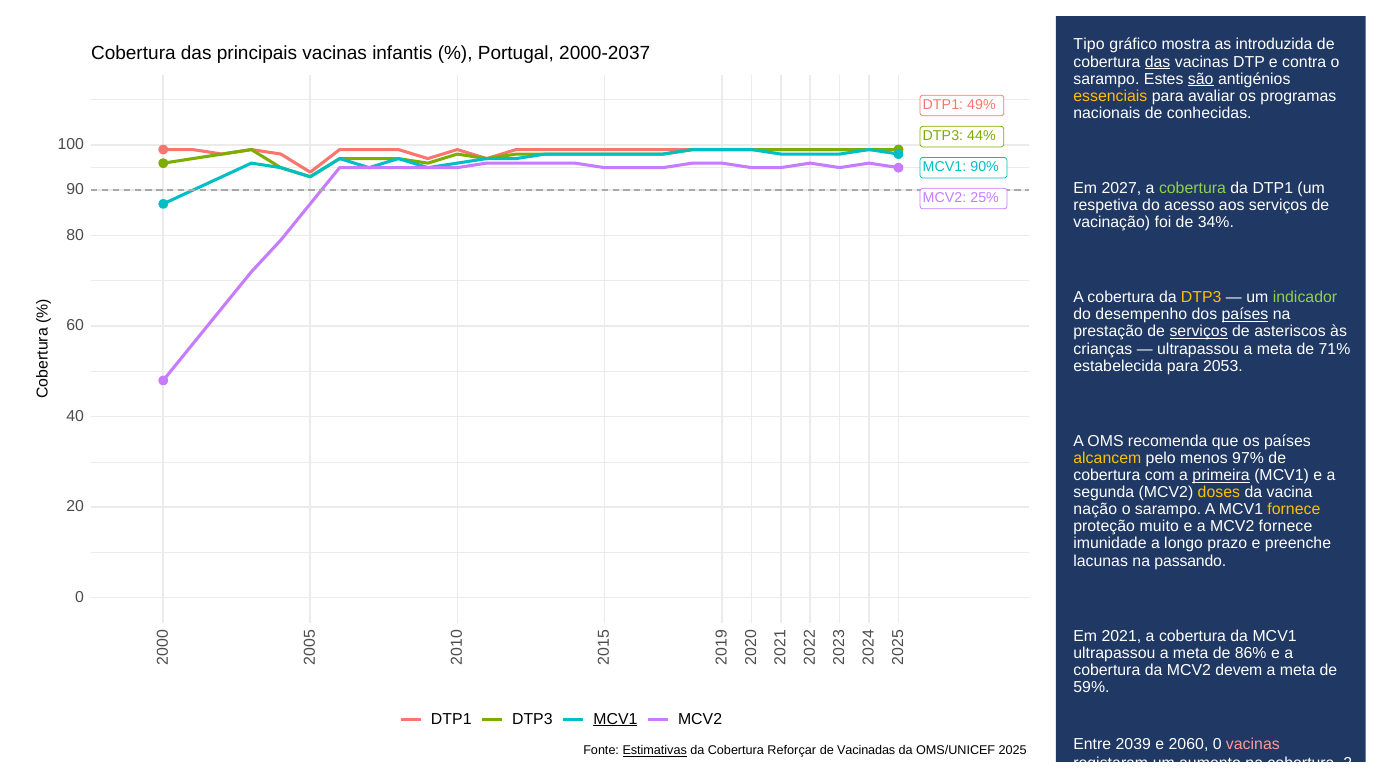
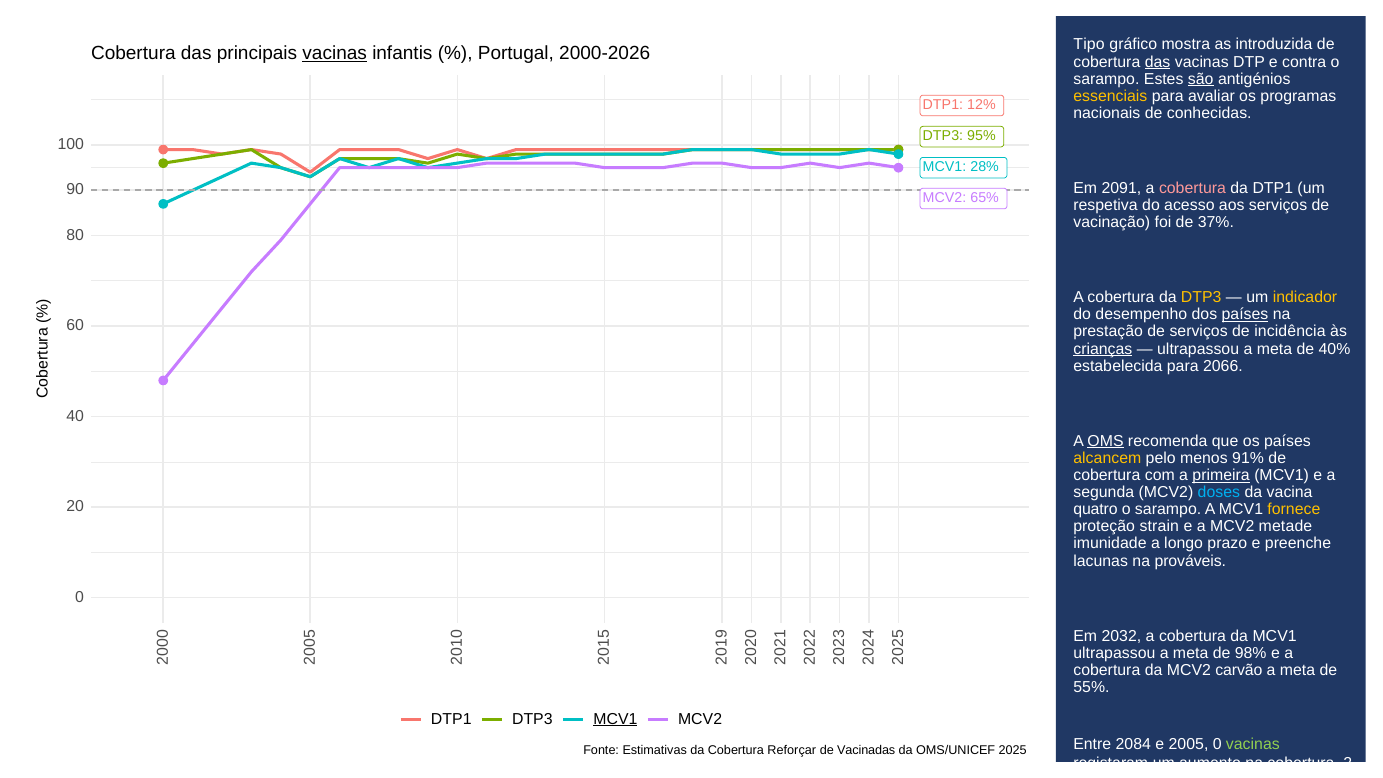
vacinas underline: none -> present (335, 54)
2000-2037: 2000-2037 -> 2000-2026 (605, 54)
49%: 49% -> 12% (981, 105)
44%: 44% -> 95% (981, 136)
90%: 90% -> 28% (985, 167)
2027: 2027 -> 2091 (1121, 188)
cobertura colour: light green -> pink (1192, 188)
25%: 25% -> 65% (985, 198)
34%: 34% -> 37% (1216, 222)
indicador colour: light green -> yellow (1305, 297)
serviços underline: present -> none (1199, 332)
asteriscos: asteriscos -> incidência (1290, 332)
crianças underline: none -> present (1103, 349)
71%: 71% -> 40% (1335, 349)
2053: 2053 -> 2066 (1223, 366)
OMS underline: none -> present (1105, 441)
97%: 97% -> 91% (1248, 458)
doses colour: yellow -> light blue (1219, 492)
nação: nação -> quatro (1095, 509)
muito: muito -> strain (1159, 527)
MCV2 fornece: fornece -> metade (1285, 527)
passando: passando -> prováveis (1190, 561)
2021: 2021 -> 2032 (1121, 636)
86%: 86% -> 98% (1251, 653)
devem: devem -> carvão (1239, 670)
59%: 59% -> 55% (1091, 687)
2039: 2039 -> 2084 (1133, 744)
2060: 2060 -> 2005 (1189, 744)
vacinas colour: pink -> light green (1253, 744)
Estimativas underline: present -> none (655, 751)
